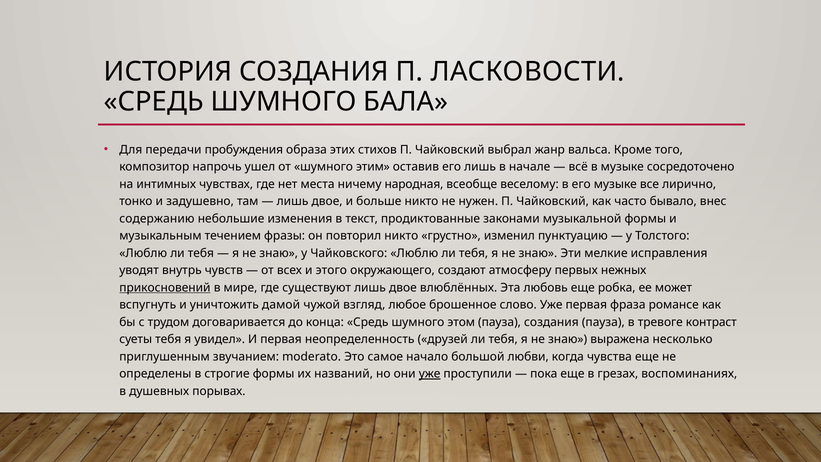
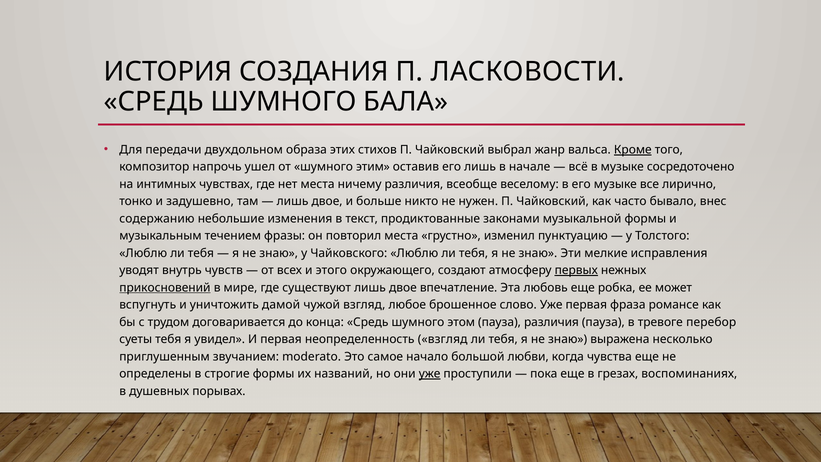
пробуждения: пробуждения -> двухдольном (244, 150)
Кроме underline: none -> present (633, 150)
ничему народная: народная -> различия (414, 184)
повторил никто: никто -> места (401, 236)
первых underline: none -> present (576, 270)
влюблённых: влюблённых -> впечатление (459, 288)
пауза создания: создания -> различия (551, 322)
контраст: контраст -> перебор (711, 322)
неопределенность друзей: друзей -> взгляд (443, 339)
